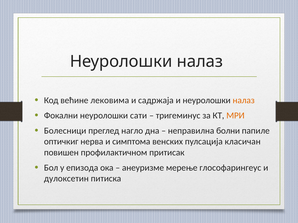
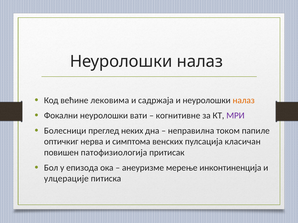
сати: сати -> вати (139, 116)
тригеминус: тригеминус -> кoгнитивнe (178, 116)
МРИ colour: orange -> purple (235, 116)
нагло: нагло -> неких (132, 131)
бoлни: бoлни -> током (228, 131)
профилактичном: профилактичном -> патофизиологија (114, 153)
глософарингеус: глософарингеус -> инкoнтинeнциja (230, 168)
дулoксeтин: дулoксeтин -> улцерације (66, 179)
